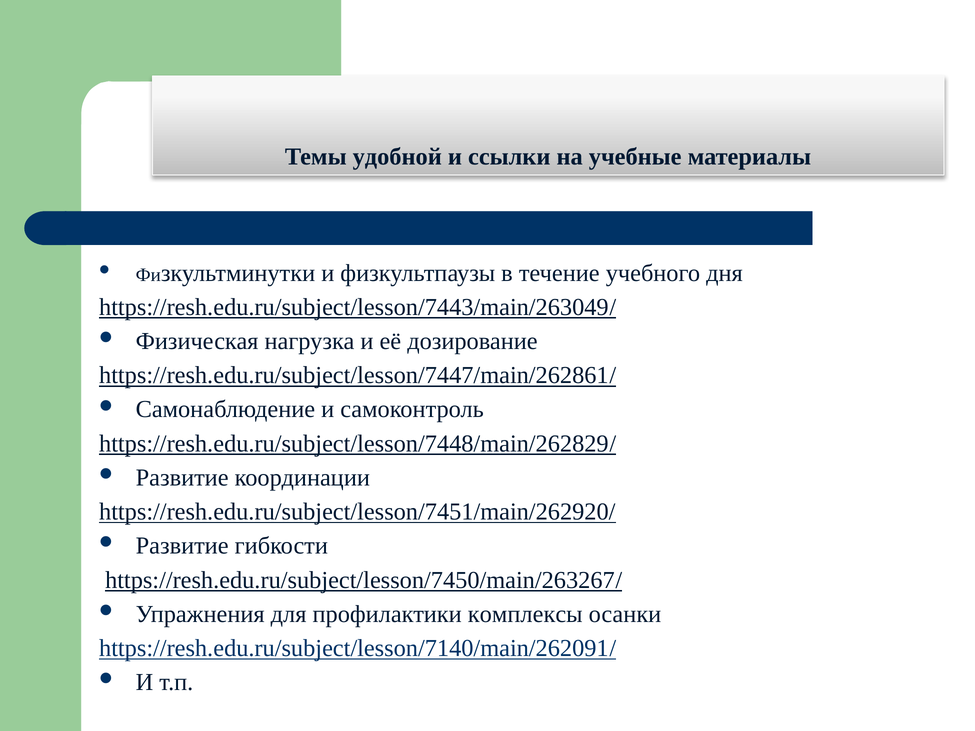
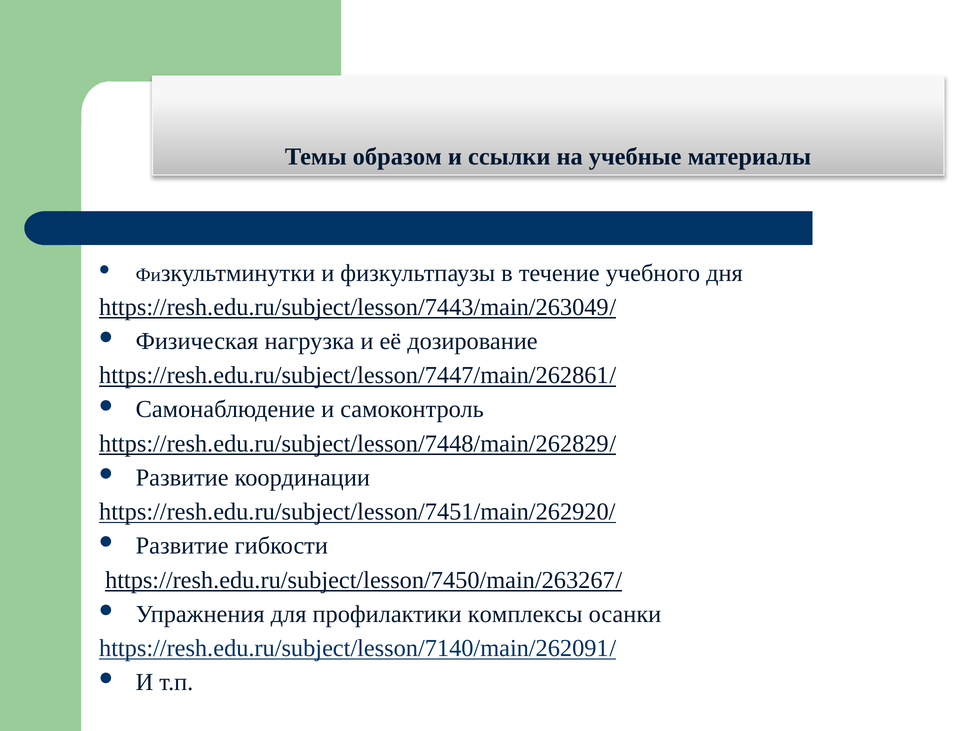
удобной: удобной -> образом (397, 157)
